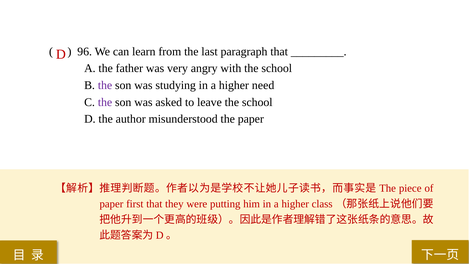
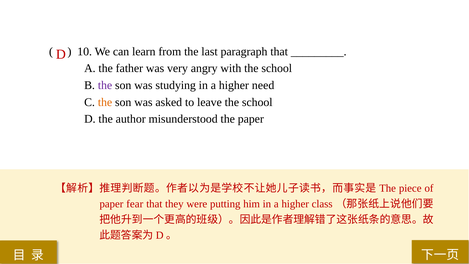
96: 96 -> 10 (85, 52)
the colour: purple -> orange (105, 102)
first: first -> fear (135, 204)
